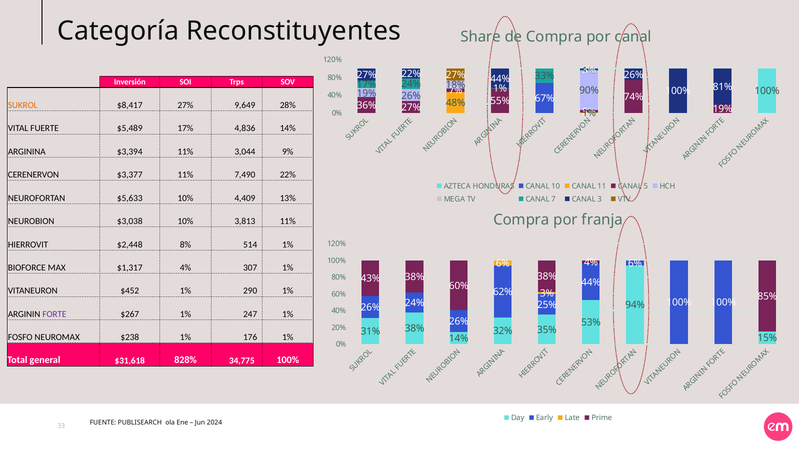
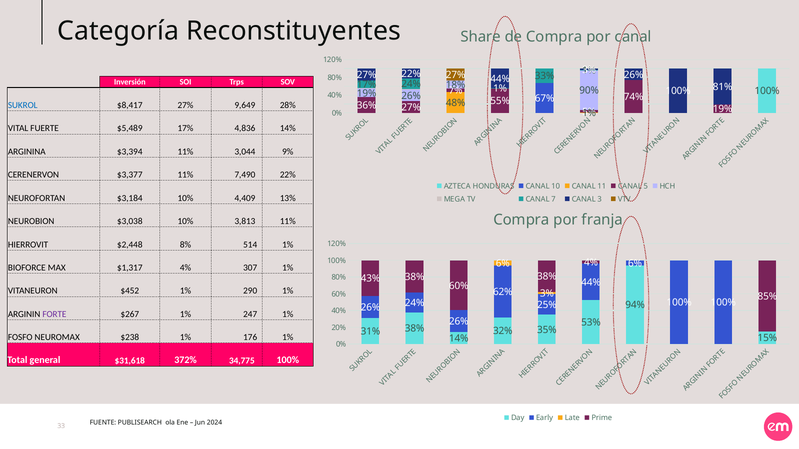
SUKROL colour: orange -> blue (23, 105)
$5,633: $5,633 -> $3,184 (130, 198)
828%: 828% -> 372% (186, 360)
